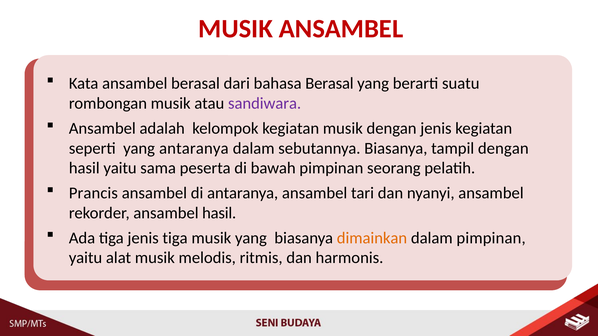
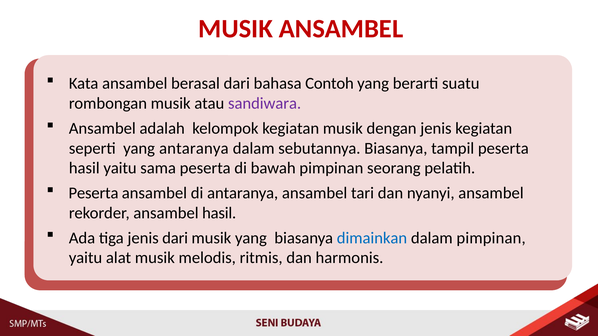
bahasa Berasal: Berasal -> Contoh (329, 84)
tampil dengan: dengan -> peserta (503, 148)
Prancis: Prancis -> Peserta (94, 193)
jenis tiga: tiga -> dari (175, 238)
dimainkan colour: orange -> blue (372, 238)
